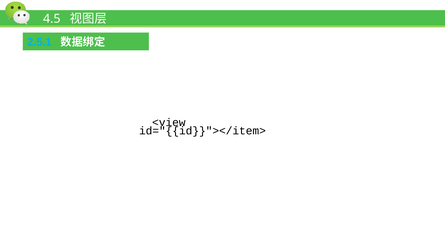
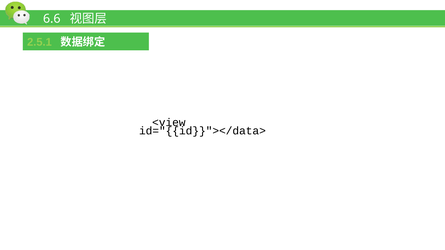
4.5: 4.5 -> 6.6 (52, 19)
2.5.1 colour: light blue -> light green (39, 42)
id="{{id}}"></item>: id="{{id}}"></item> -> id="{{id}}"></data> (202, 131)
